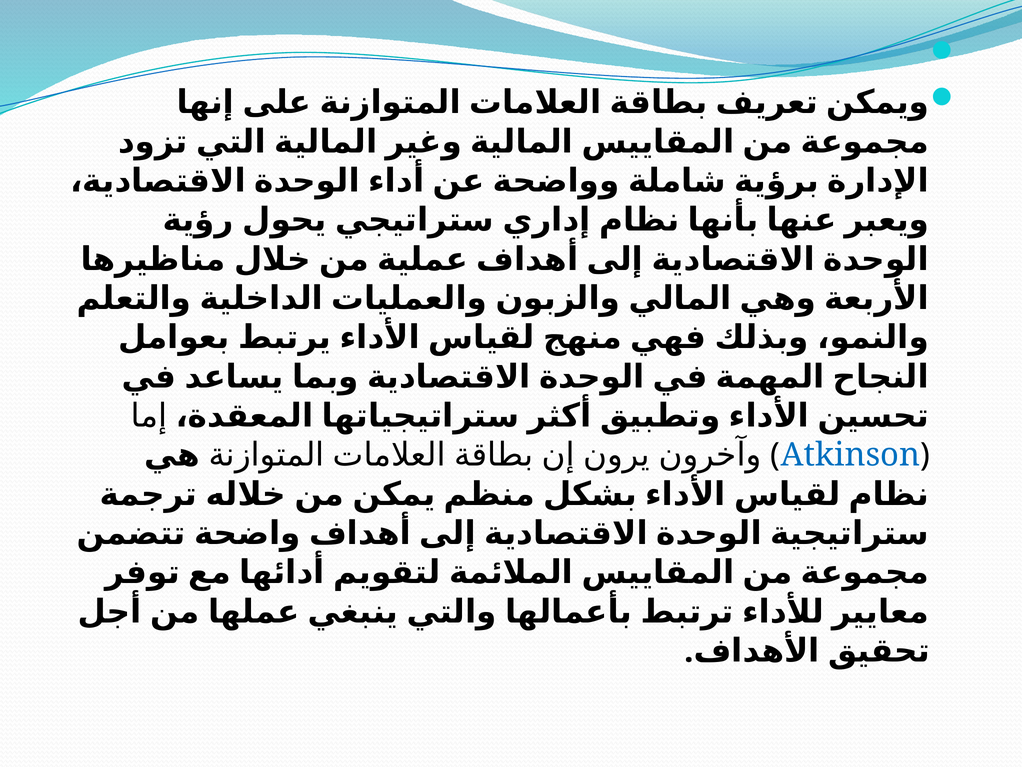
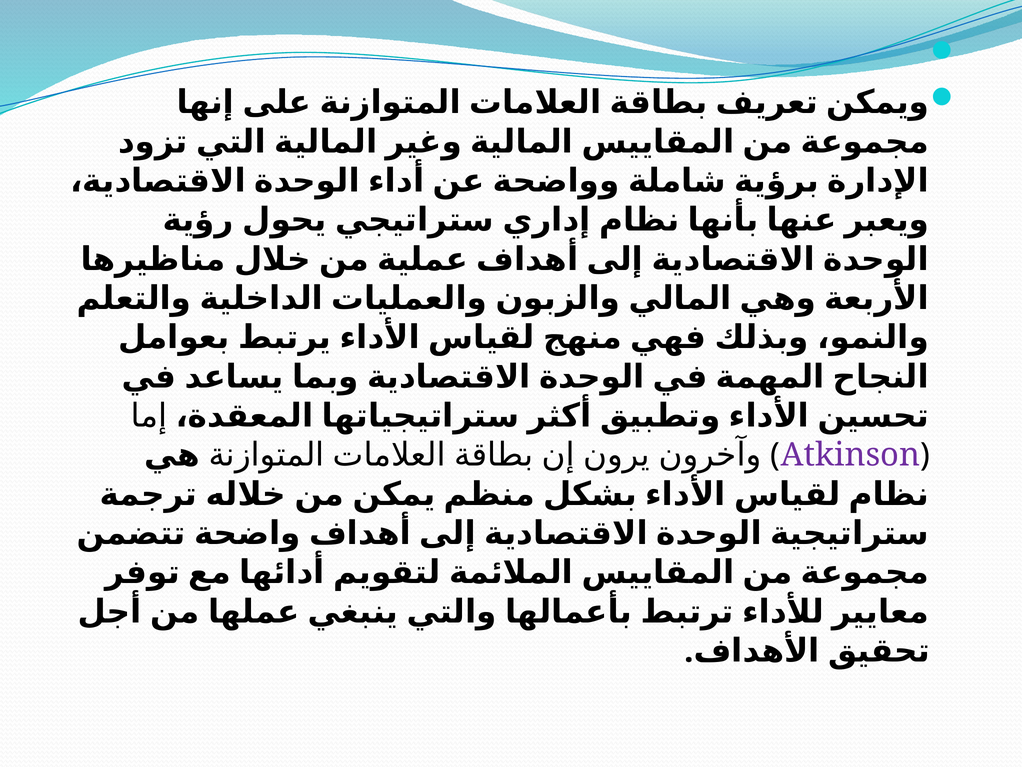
Atkinson colour: blue -> purple (850, 455)
